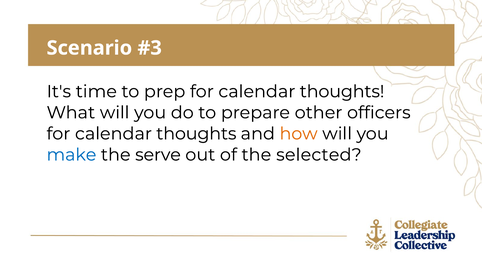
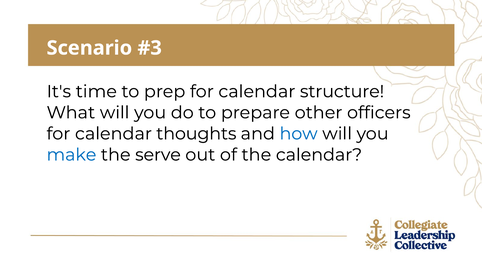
prep for calendar thoughts: thoughts -> structure (342, 92)
how colour: orange -> blue (299, 134)
the selected: selected -> calendar (319, 155)
